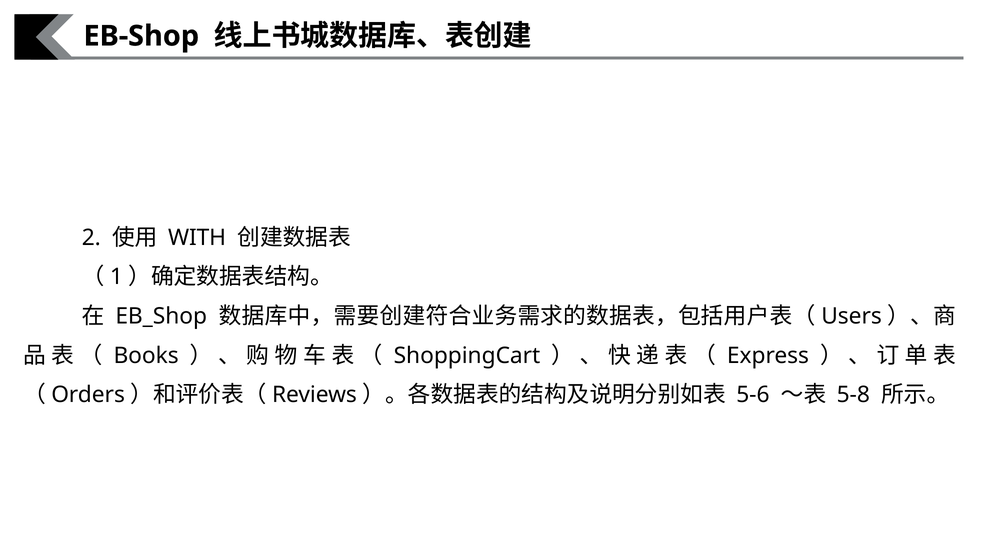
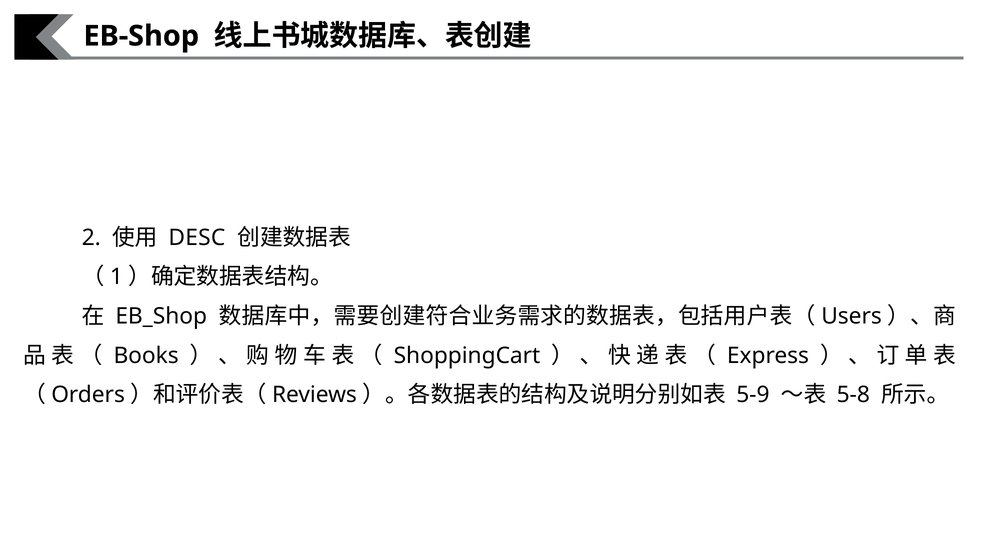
WITH: WITH -> DESC (197, 237)
5-6: 5-6 -> 5-9 (753, 395)
